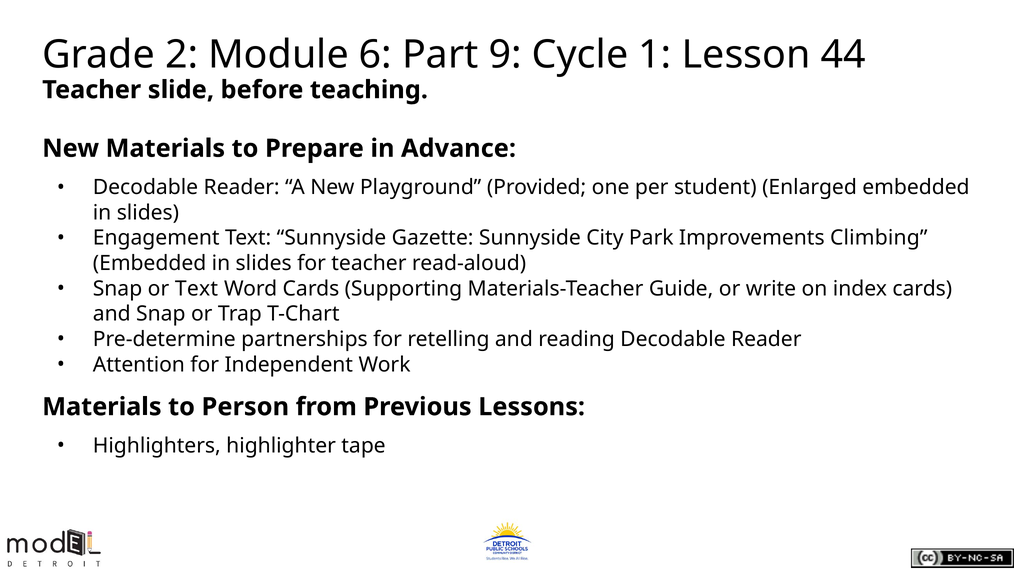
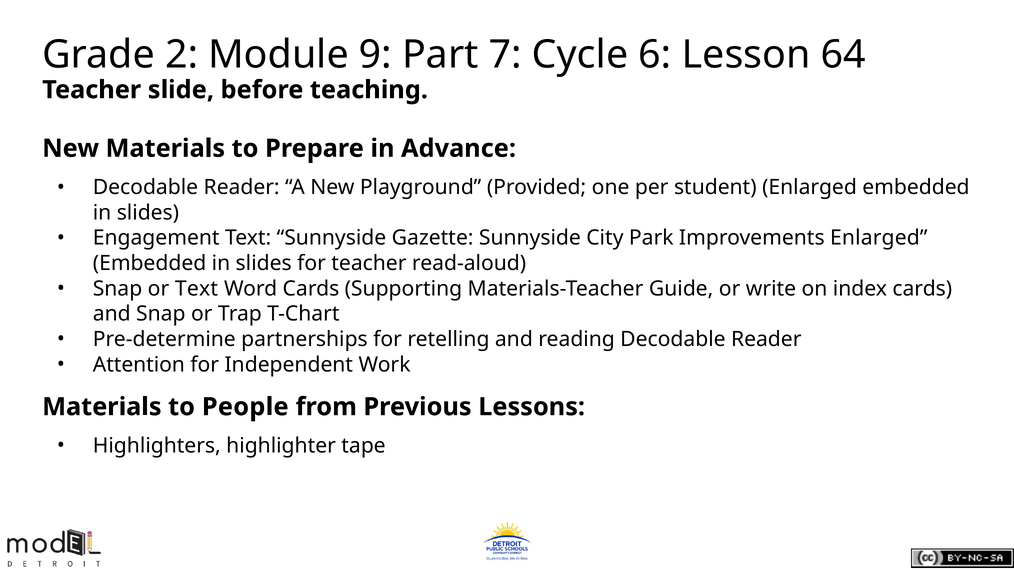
6: 6 -> 9 (375, 55)
9: 9 -> 7 (505, 55)
1: 1 -> 6 (655, 55)
44: 44 -> 64 (843, 55)
Improvements Climbing: Climbing -> Enlarged (879, 238)
Person: Person -> People (245, 407)
